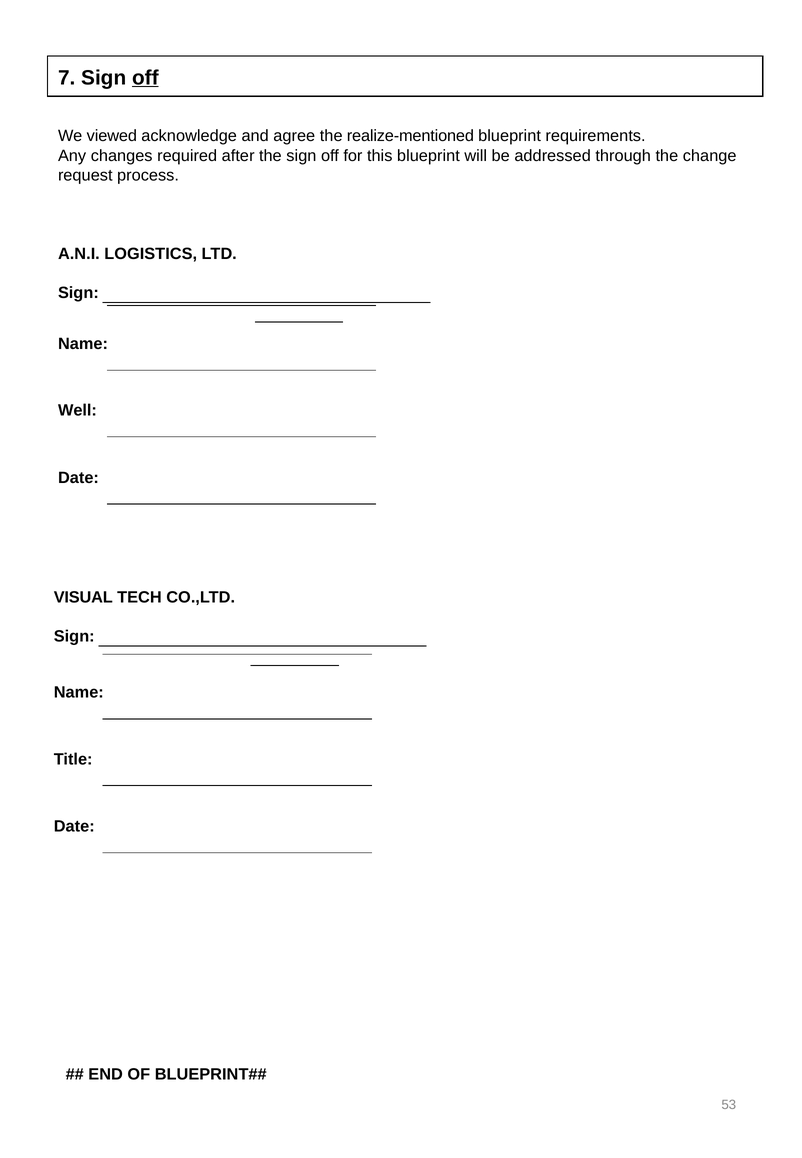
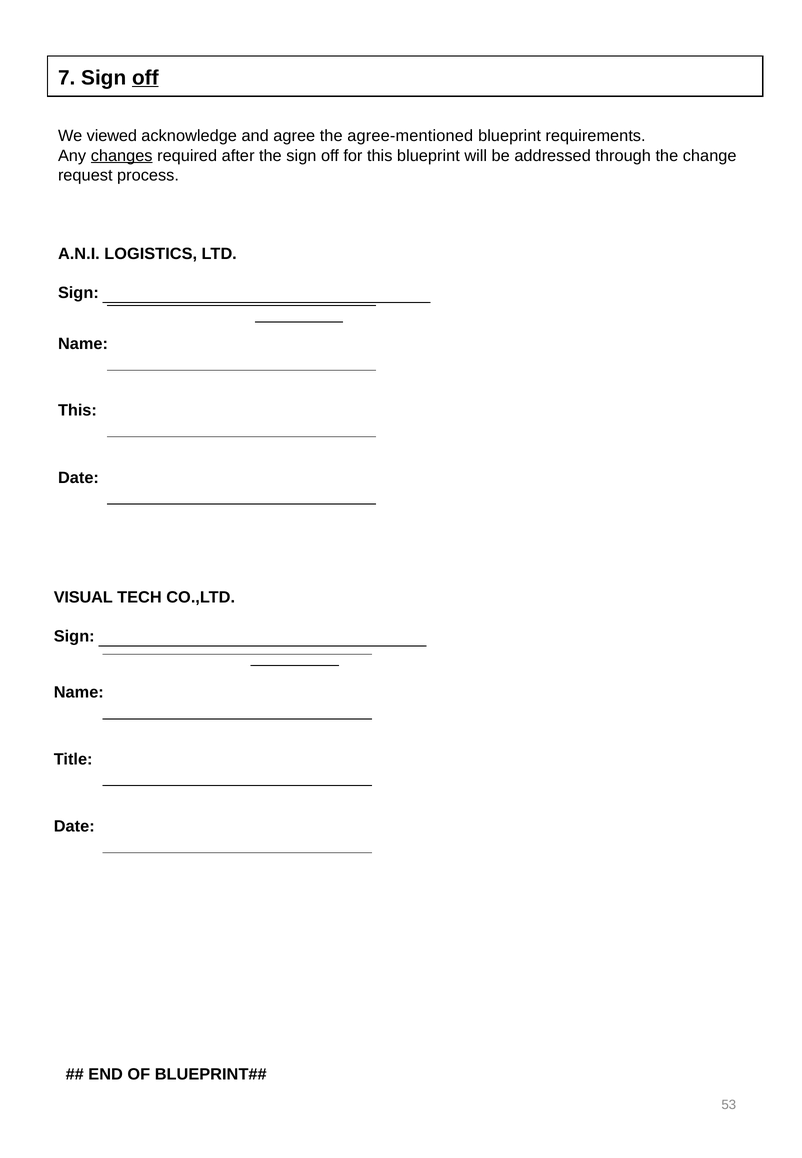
realize-mentioned: realize-mentioned -> agree-mentioned (410, 136)
changes underline: none -> present (122, 156)
Well: Well -> This (77, 411)
